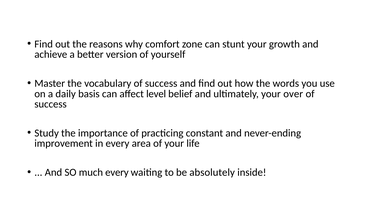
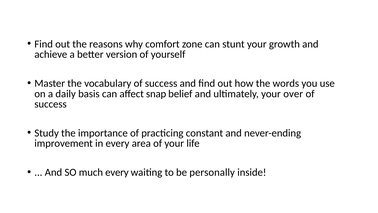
level: level -> snap (156, 94)
absolutely: absolutely -> personally (212, 172)
